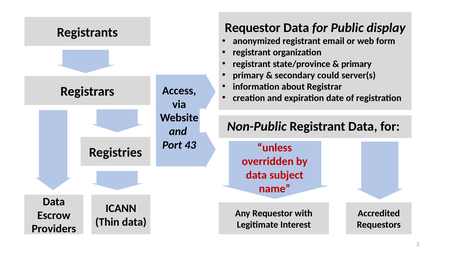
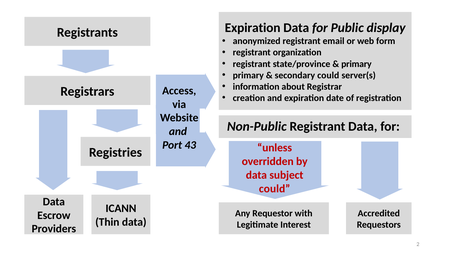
Requestor: Requestor -> Expiration (253, 28)
name: name -> could (275, 188)
